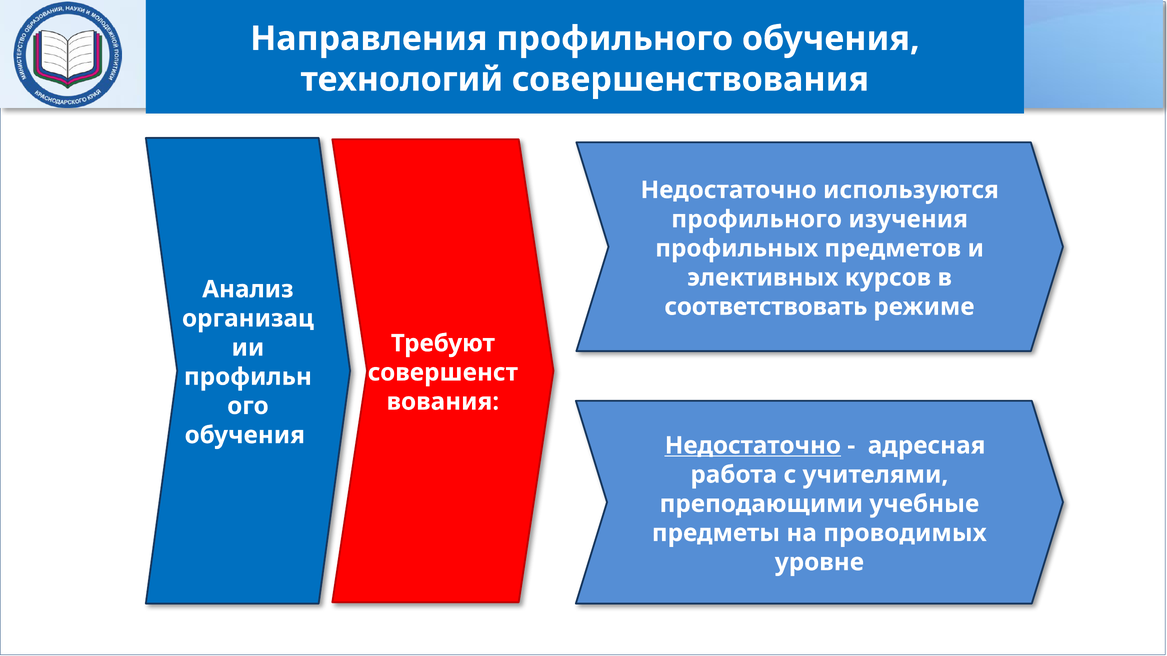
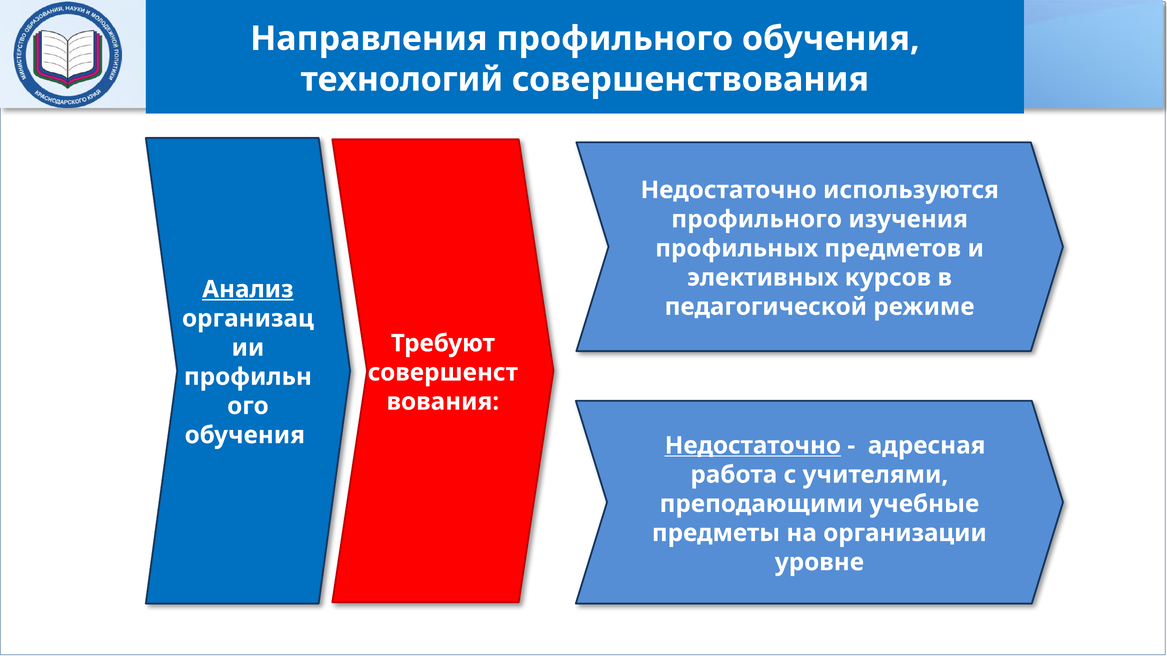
Анализ underline: none -> present (248, 290)
соответствовать: соответствовать -> педагогической (766, 307)
проводимых: проводимых -> организации (905, 533)
